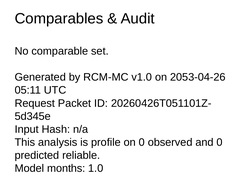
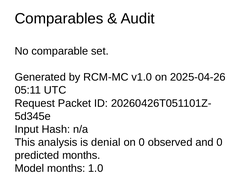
2053-04-26: 2053-04-26 -> 2025-04-26 (198, 77)
profile: profile -> denial (106, 142)
predicted reliable: reliable -> months (81, 155)
